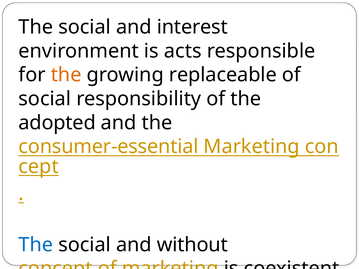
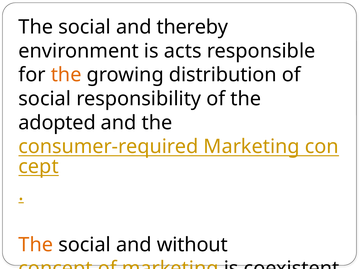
interest: interest -> thereby (192, 27)
replaceable: replaceable -> distribution (223, 75)
consumer-essential: consumer-essential -> consumer-required (108, 147)
The colour: blue -> orange (36, 245)
